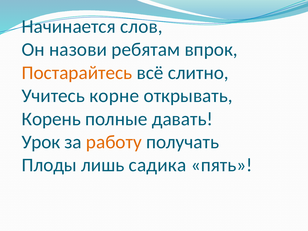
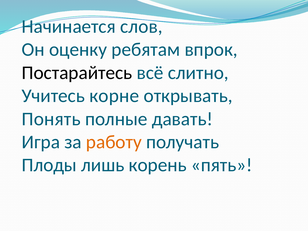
назови: назови -> оценку (78, 50)
Постарайтесь colour: orange -> black (77, 73)
Корень: Корень -> Понять (51, 119)
Урок: Урок -> Игра (41, 142)
садика: садика -> корень (158, 165)
